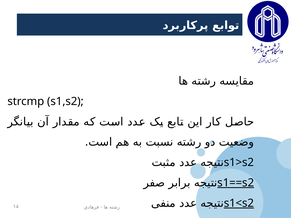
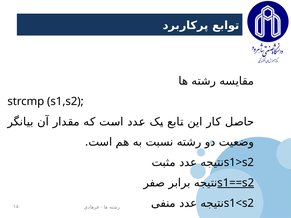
s1<s2 underline: present -> none (239, 203)
